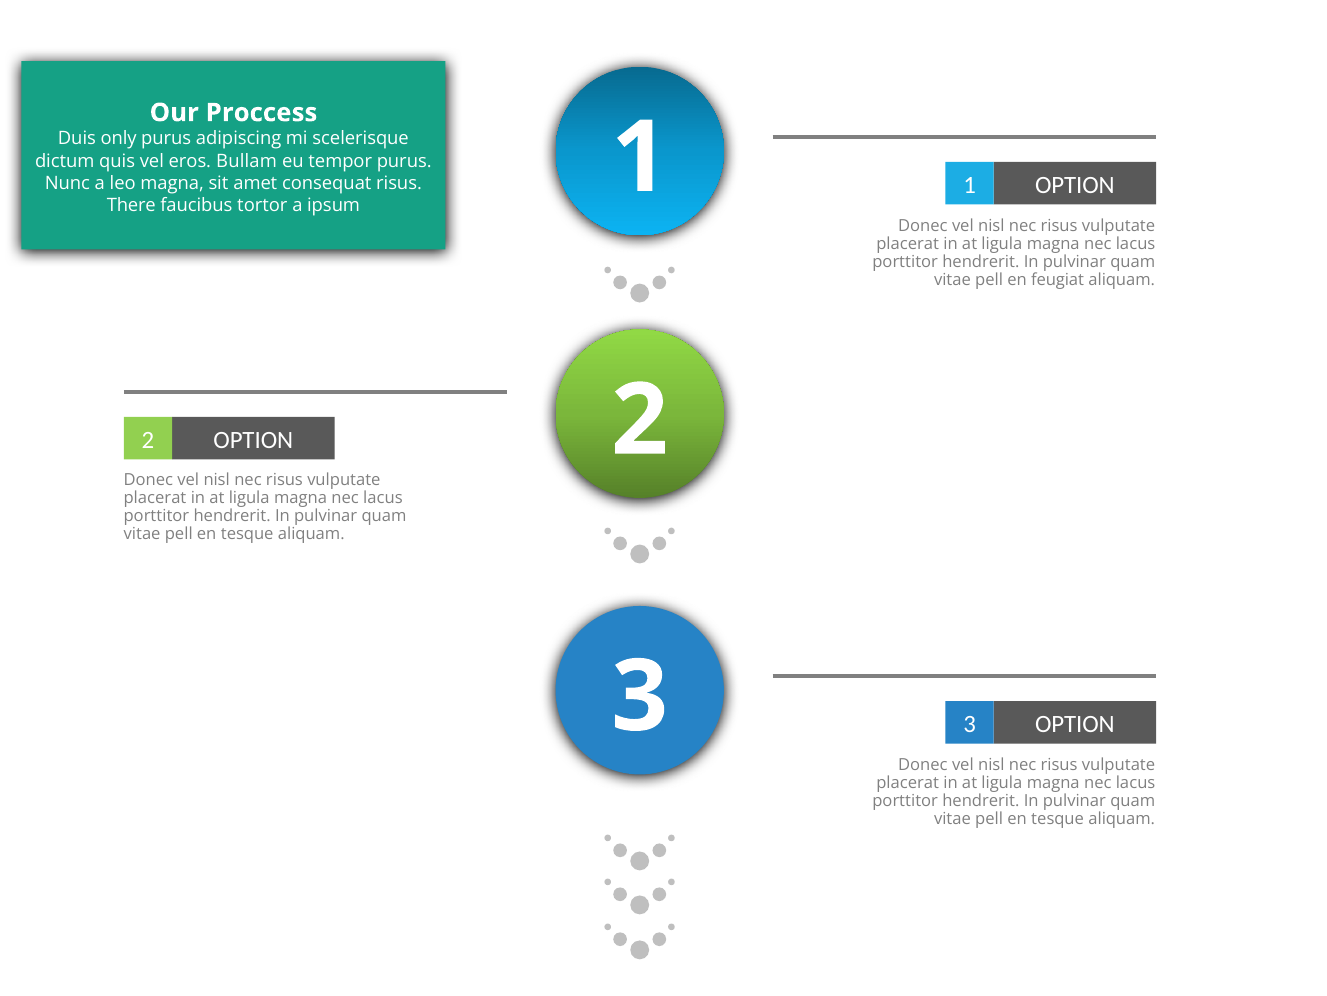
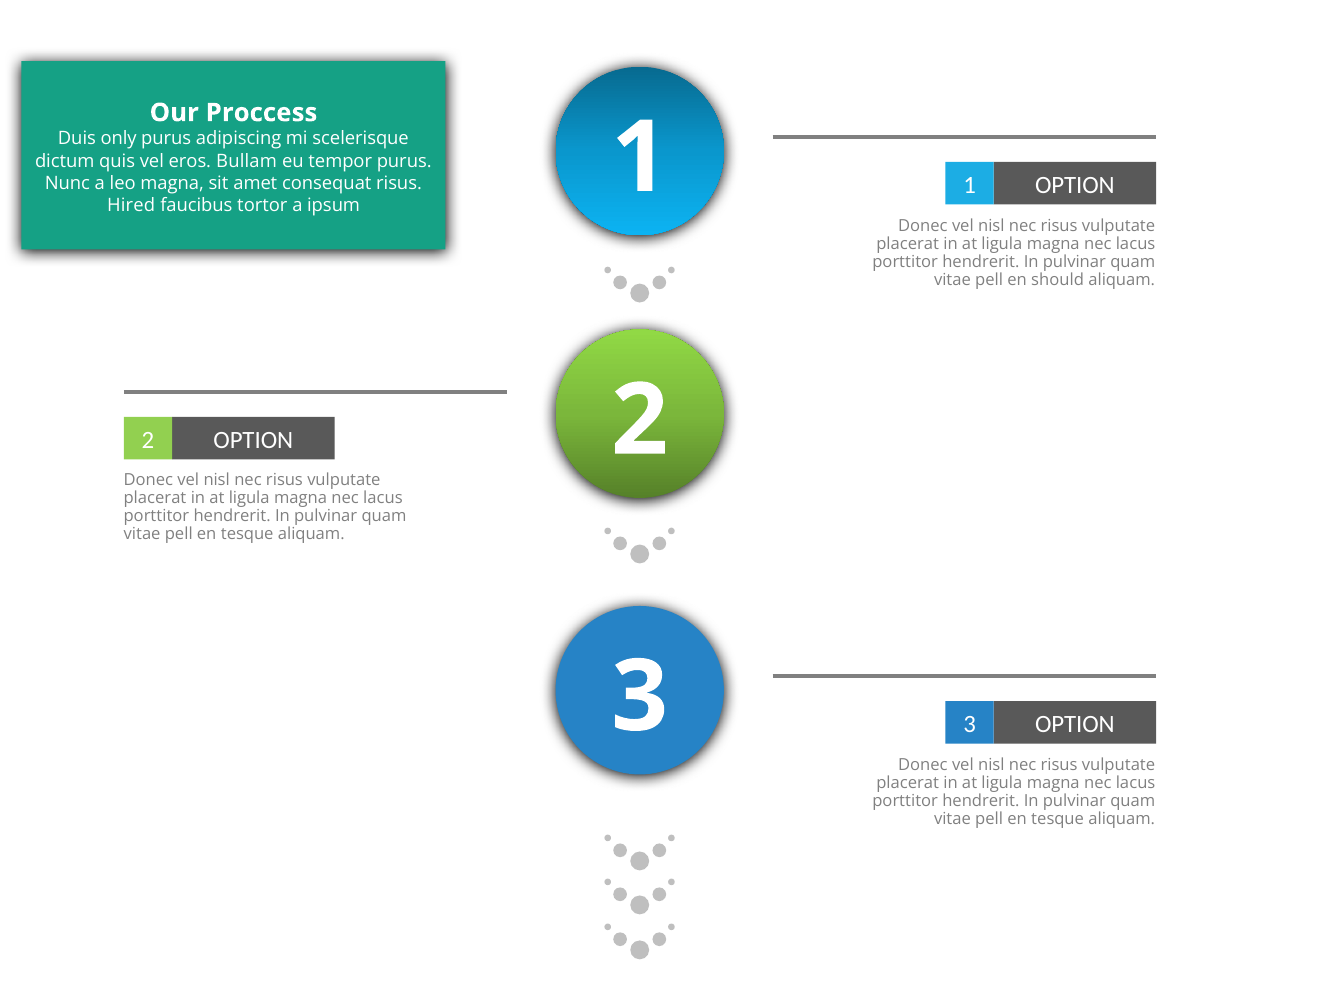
There: There -> Hired (131, 205)
feugiat: feugiat -> should (1058, 280)
